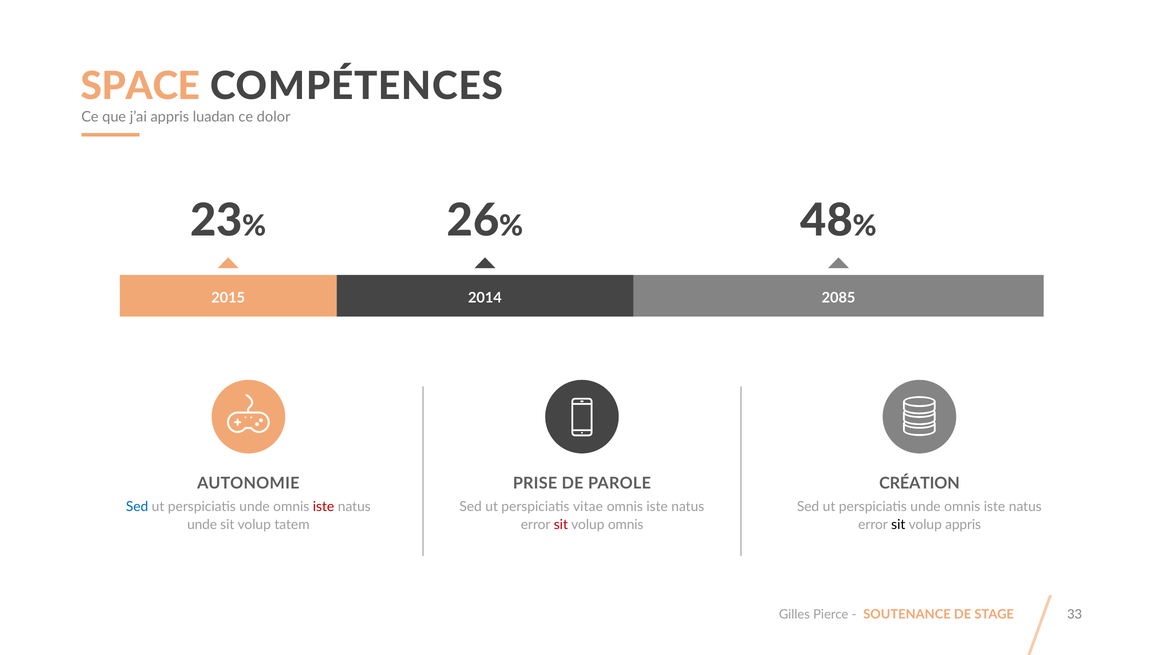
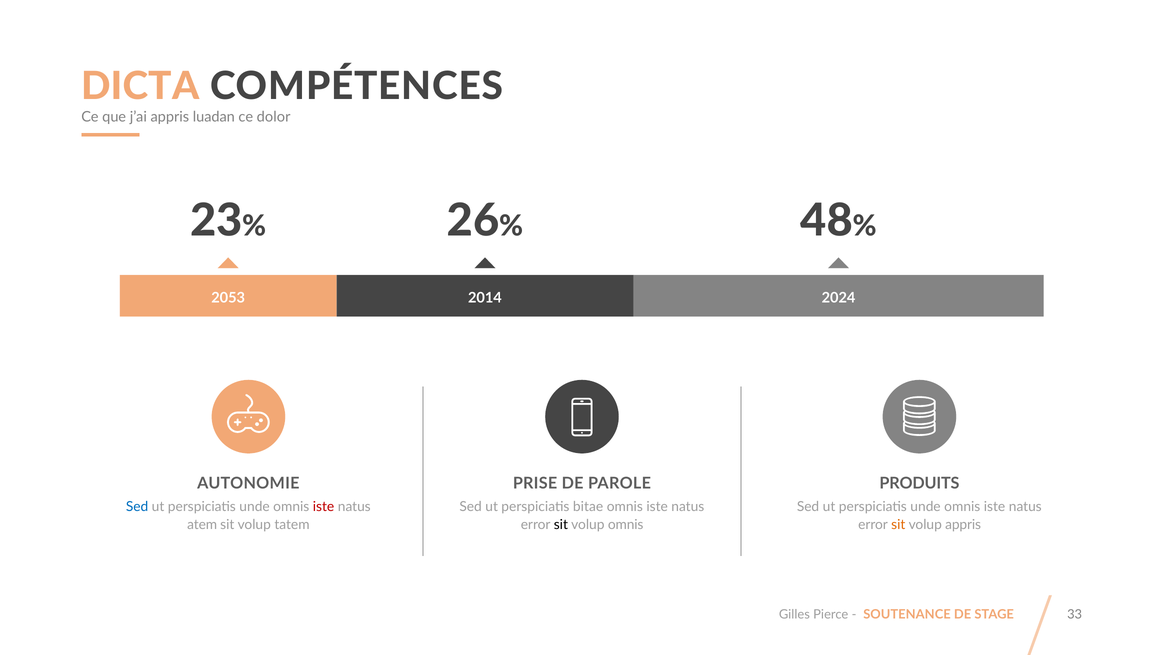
SPACE: SPACE -> DICTA (140, 86)
2015: 2015 -> 2053 (228, 298)
2085: 2085 -> 2024 (839, 298)
CRÉATION: CRÉATION -> PRODUITS (919, 483)
vitae: vitae -> bitae (588, 507)
unde: unde -> atem (202, 524)
sit colour: red -> black (561, 524)
sit colour: black -> orange (898, 524)
